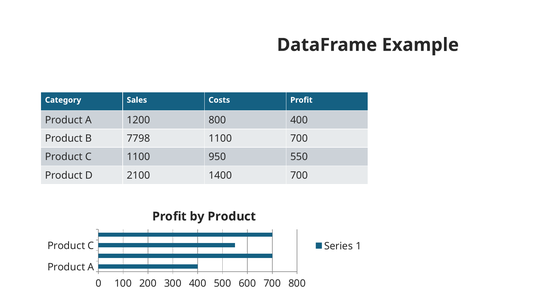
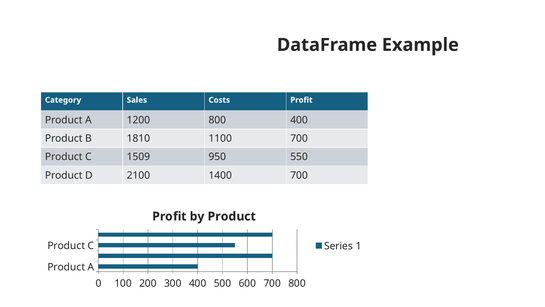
7798: 7798 -> 1810 (138, 138)
C 1100: 1100 -> 1509 (138, 157)
